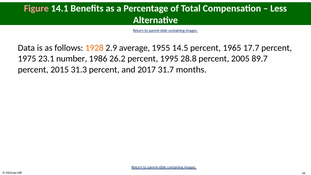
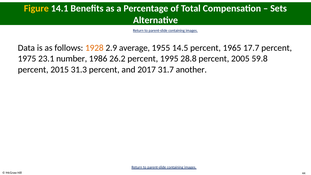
Figure colour: pink -> yellow (36, 8)
Less: Less -> Sets (279, 8)
89.7: 89.7 -> 59.8 (260, 59)
months: months -> another (191, 70)
